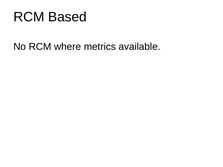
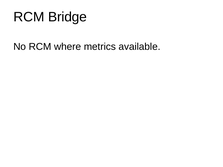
Based: Based -> Bridge (67, 17)
